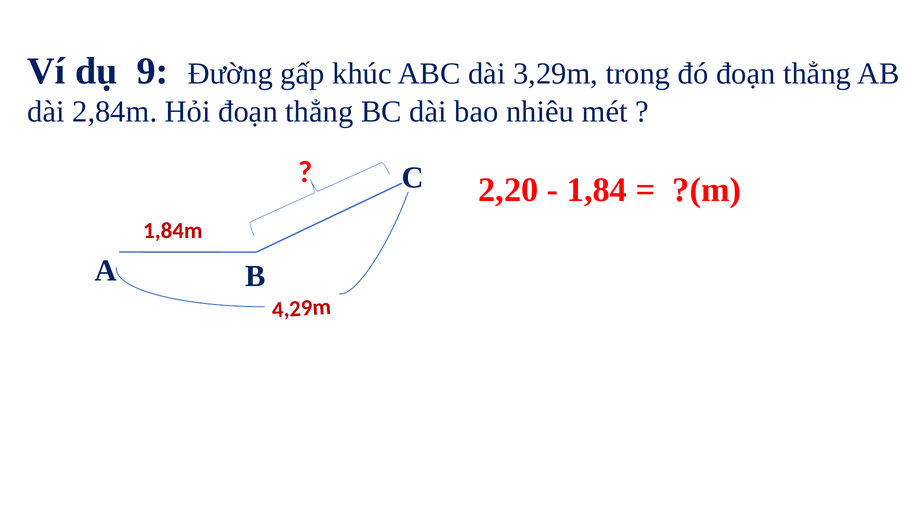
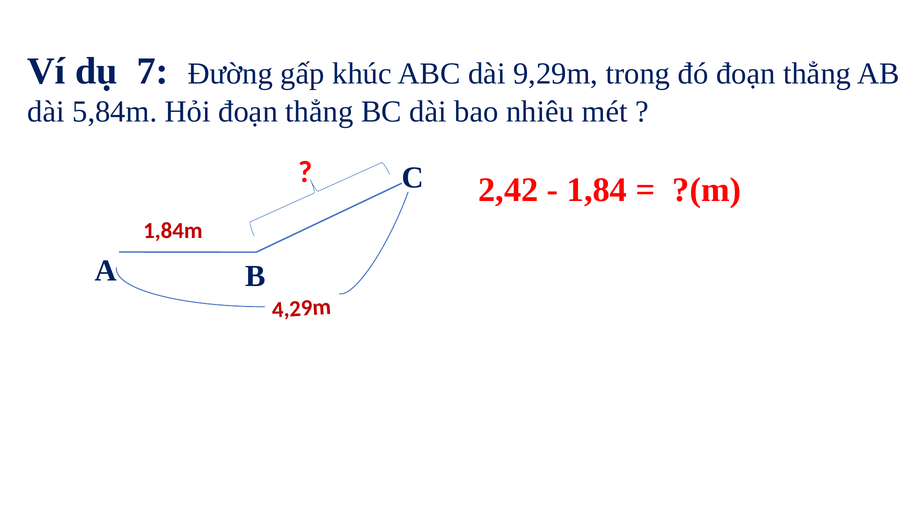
9: 9 -> 7 (152, 71)
3,29m: 3,29m -> 9,29m (556, 73)
2,84m: 2,84m -> 5,84m (115, 112)
2,20: 2,20 -> 2,42 (508, 190)
